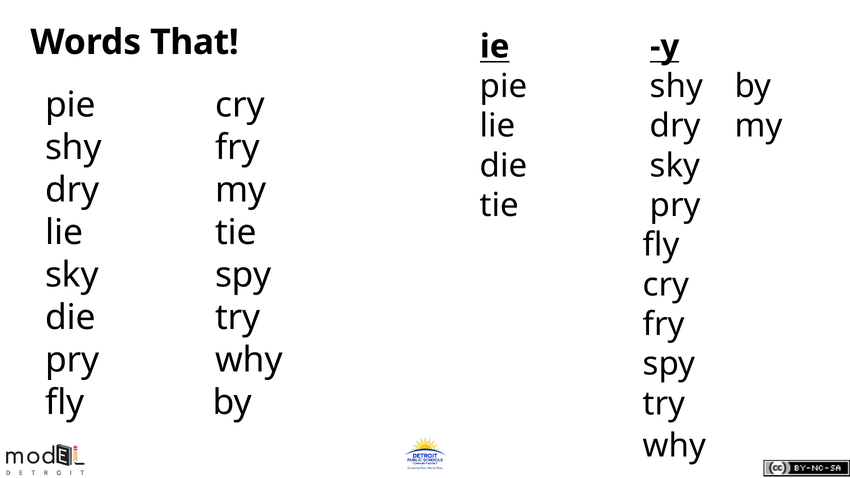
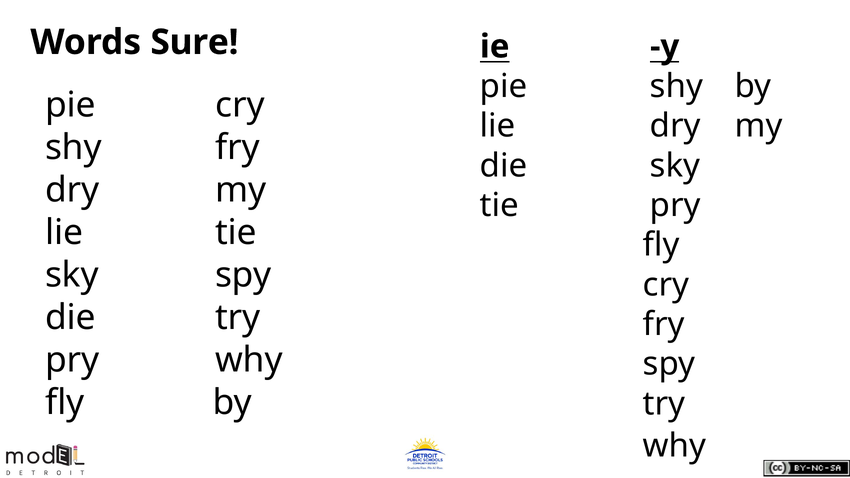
That: That -> Sure (194, 42)
